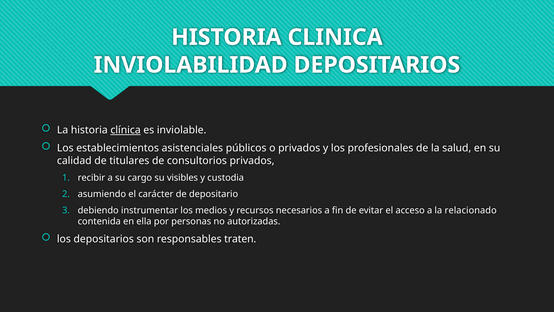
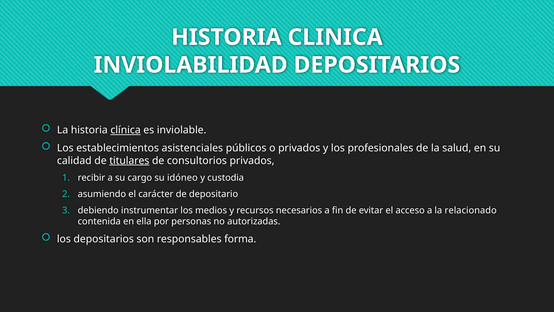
titulares underline: none -> present (129, 160)
visibles: visibles -> idóneo (182, 177)
traten: traten -> forma (240, 239)
